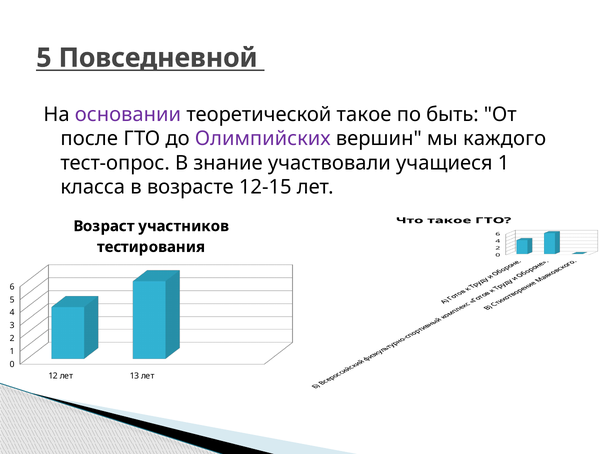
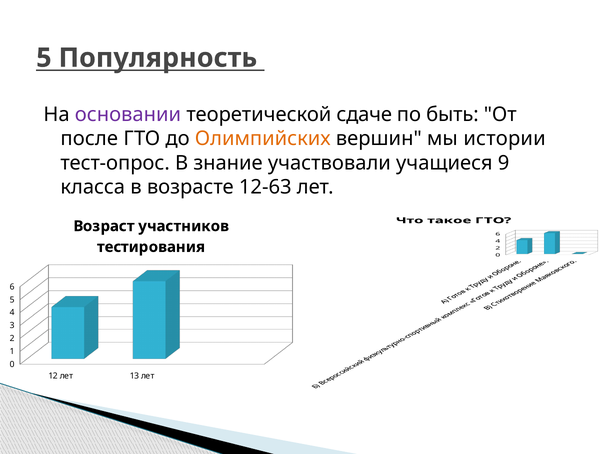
Повседневной: Повседневной -> Популярность (158, 58)
теоретической такое: такое -> сдаче (364, 115)
Олимпийских colour: purple -> orange (263, 139)
каждого: каждого -> истории (505, 139)
учащиеся 1: 1 -> 9 (504, 163)
12-15: 12-15 -> 12-63 (265, 187)
